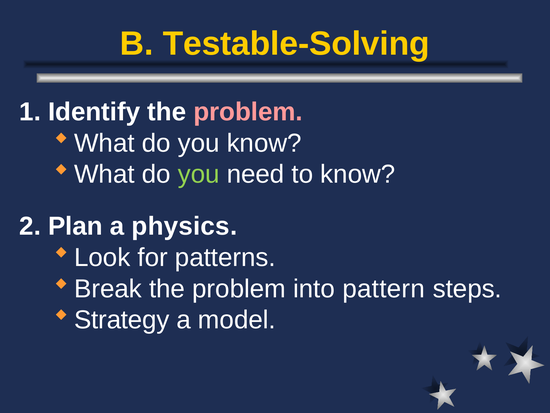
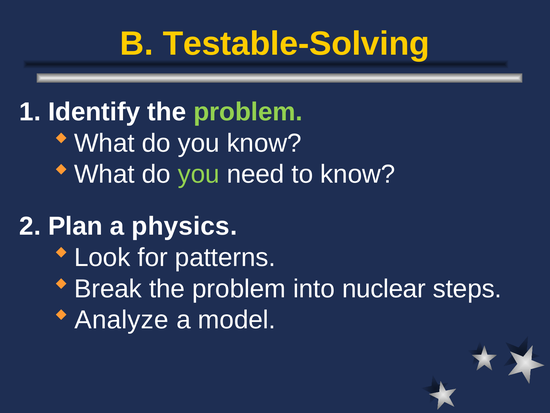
problem colour: pink -> light green (248, 112)
pattern: pattern -> nuclear (384, 288)
Strategy: Strategy -> Analyze (122, 320)
